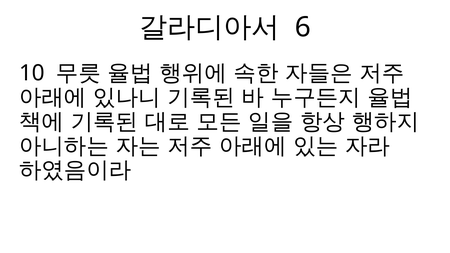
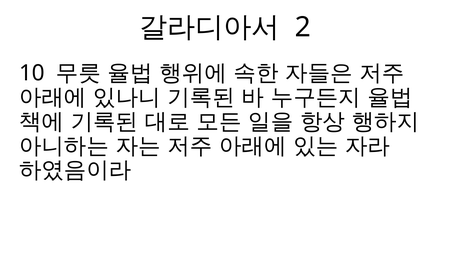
6: 6 -> 2 (303, 27)
